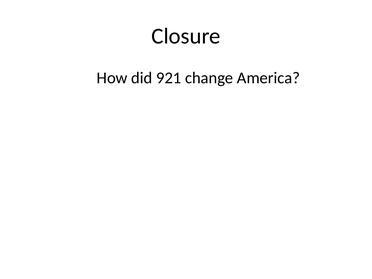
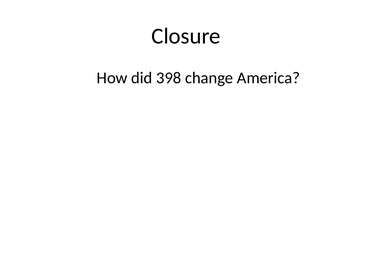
921: 921 -> 398 (169, 78)
